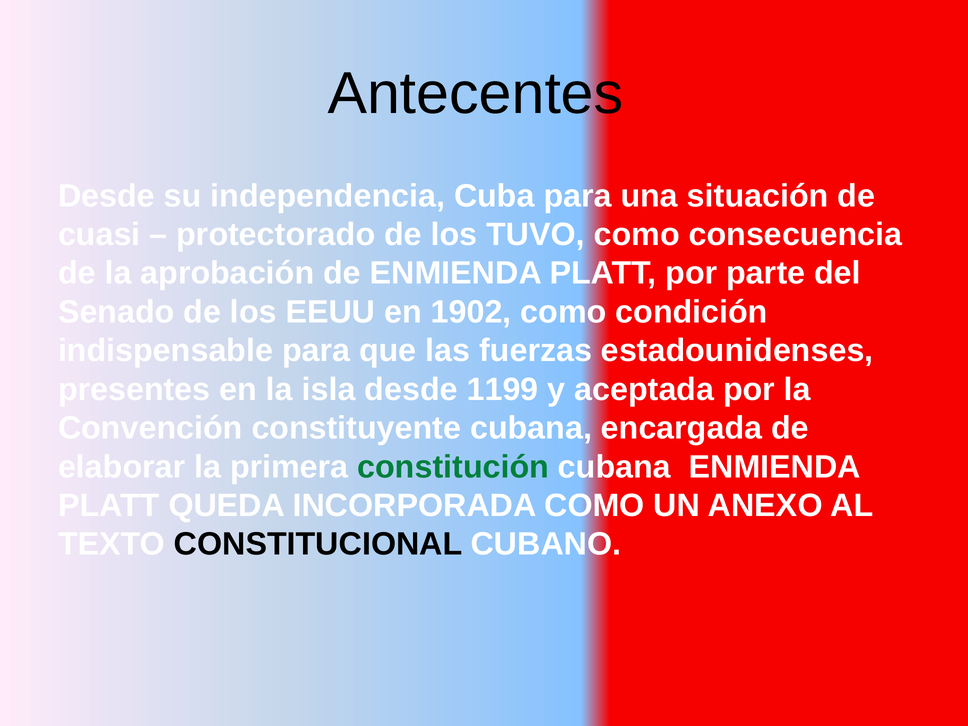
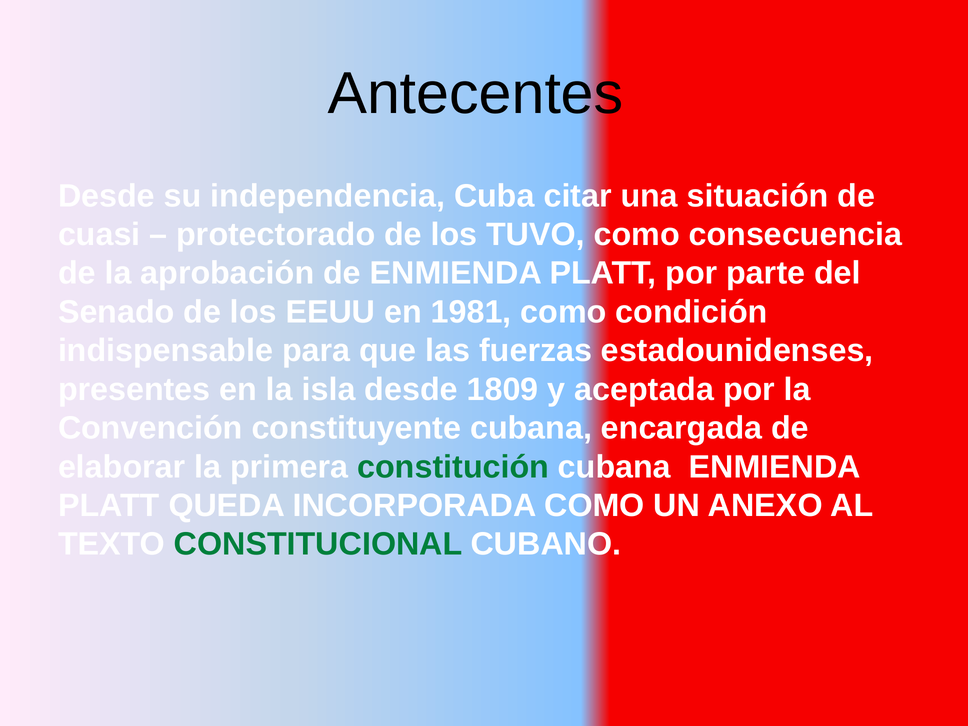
Cuba para: para -> citar (578, 196)
1902: 1902 -> 1981 (471, 312)
1199: 1199 -> 1809 (503, 389)
CONSTITUCIONAL colour: black -> green (318, 544)
